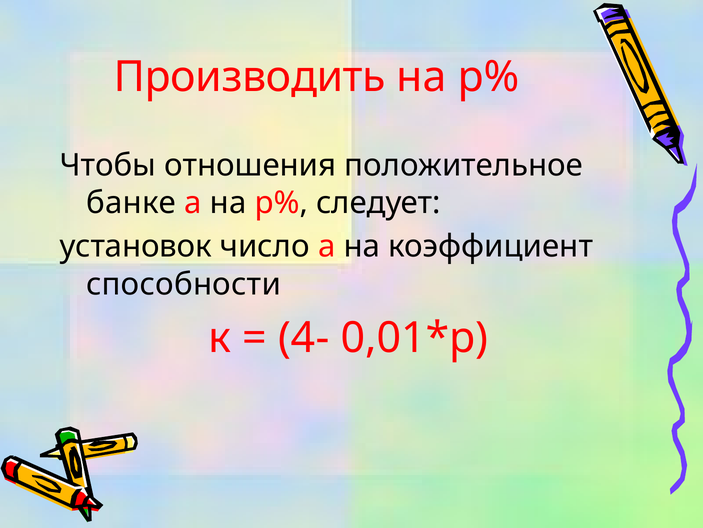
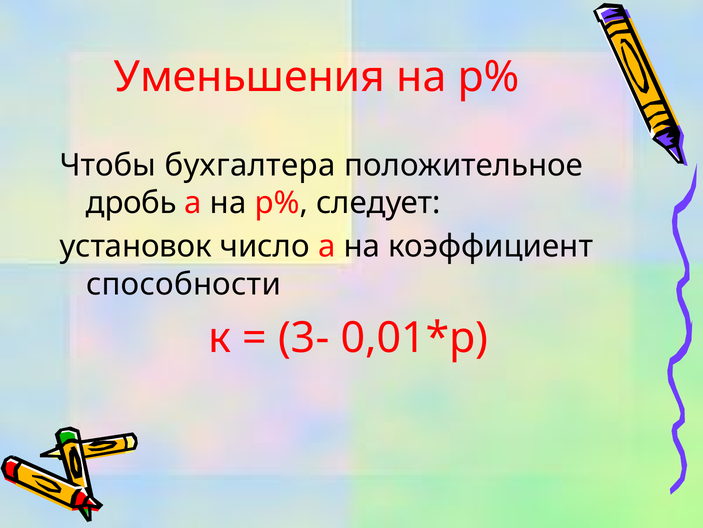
Производить: Производить -> Уменьшения (250, 77)
отношения: отношения -> бухгалтера (250, 165)
банке: банке -> дробь (131, 203)
4-: 4- -> 3- (304, 338)
